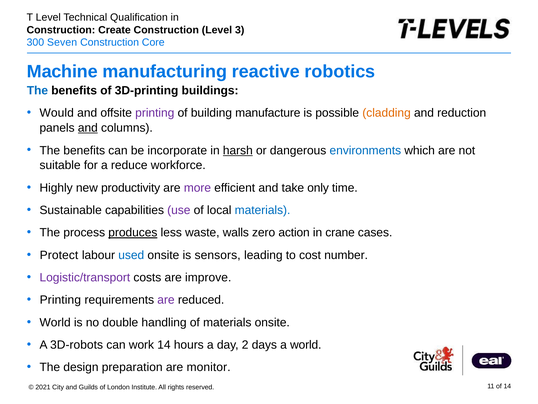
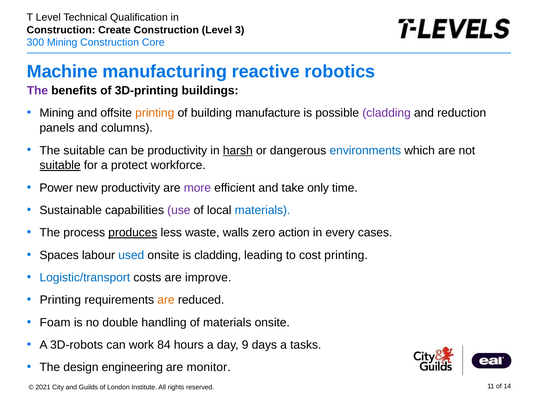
Seven: Seven -> Mining (62, 42)
The colour: blue -> purple (37, 90)
Would: Would -> Mining (57, 113)
printing colour: purple -> orange (155, 113)
cladding colour: orange -> purple (387, 113)
and underline: present -> none (88, 128)
benefits: benefits -> suitable (84, 150)
be incorporate: incorporate -> productivity (177, 150)
suitable underline: none -> present (60, 165)
reduce: reduce -> protect (129, 165)
Highly: Highly -> Power (56, 188)
crane: crane -> every (340, 232)
Protect: Protect -> Spaces (59, 255)
is sensors: sensors -> cladding (218, 255)
cost number: number -> printing (346, 255)
Logistic/transport colour: purple -> blue (85, 277)
are colour: purple -> orange (166, 300)
World: World -> Foam (55, 322)
work 14: 14 -> 84 (164, 344)
2: 2 -> 9 (245, 344)
a world: world -> tasks (306, 344)
preparation: preparation -> engineering (132, 367)
